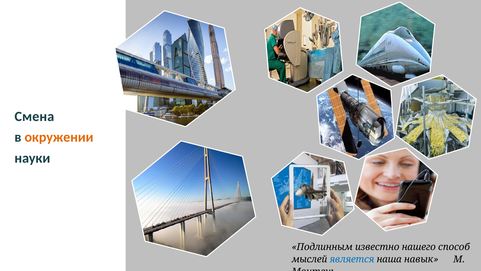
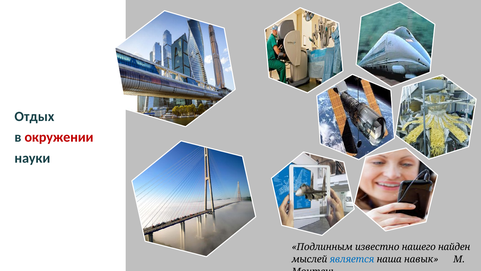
Смена: Смена -> Отдых (34, 116)
окружении colour: orange -> red (59, 137)
способ: способ -> найден (454, 247)
